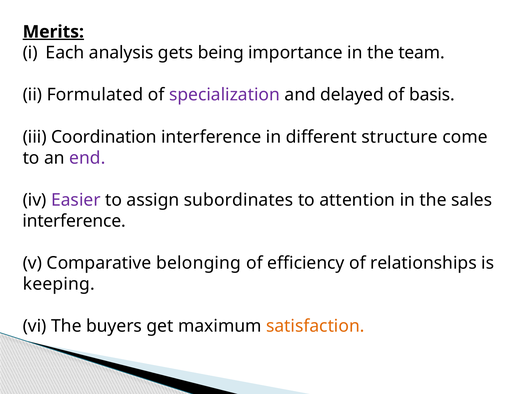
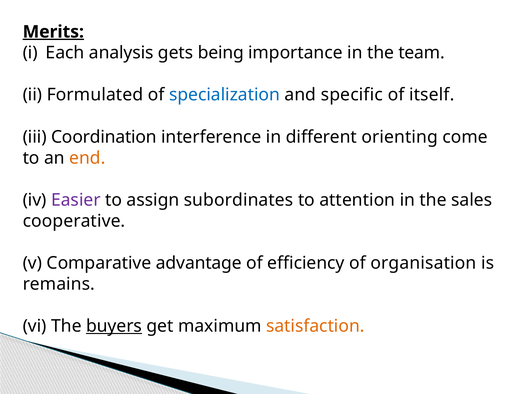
specialization colour: purple -> blue (225, 95)
delayed: delayed -> specific (352, 95)
basis: basis -> itself (432, 95)
structure: structure -> orienting (400, 137)
end colour: purple -> orange (87, 158)
interference: interference -> cooperative (74, 221)
belonging: belonging -> advantage (199, 263)
relationships: relationships -> organisation (423, 263)
keeping: keeping -> remains (59, 284)
buyers underline: none -> present (114, 326)
